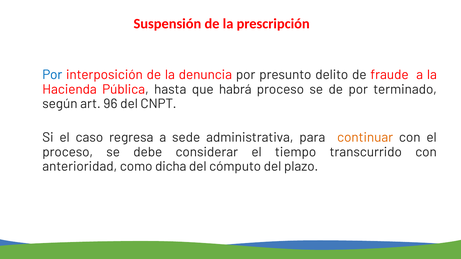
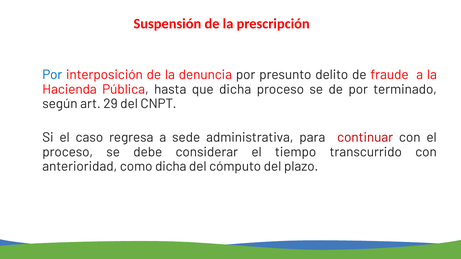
que habrá: habrá -> dicha (235, 89)
96: 96 -> 29 (111, 104)
continuar colour: orange -> red (365, 138)
